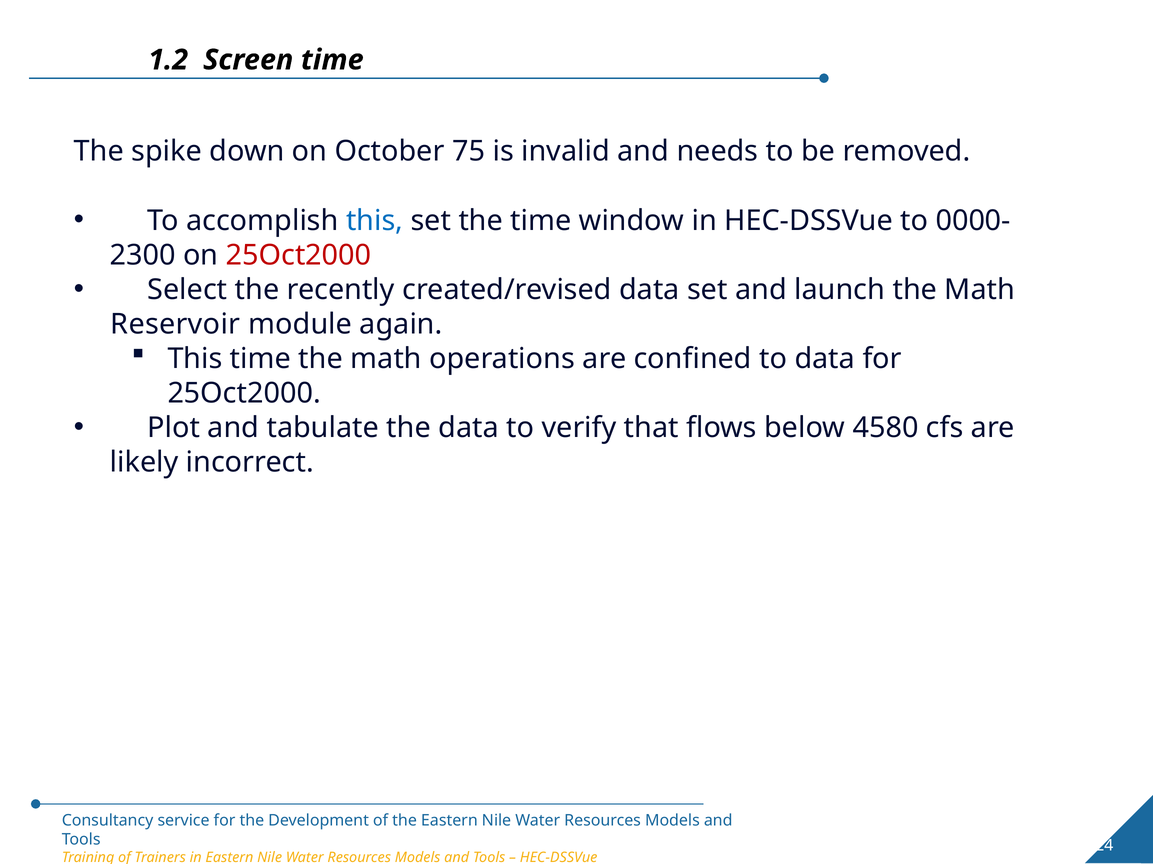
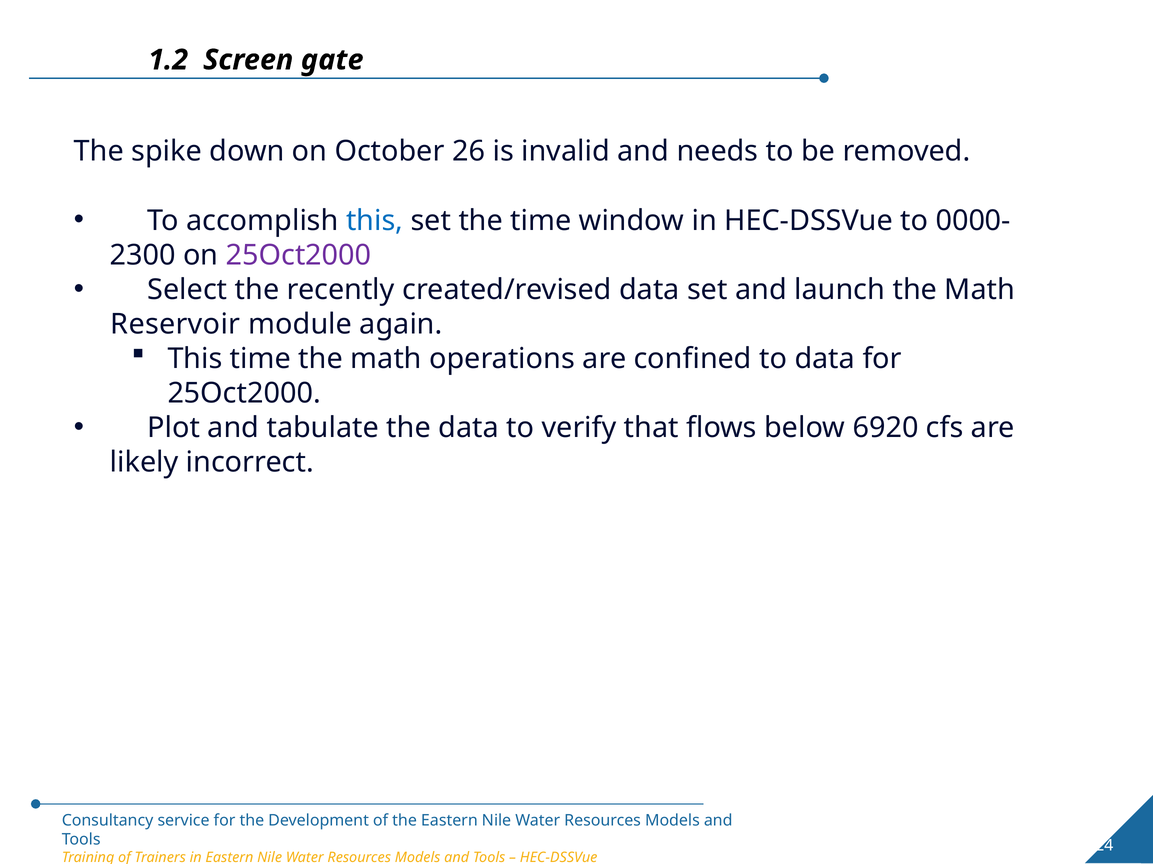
Screen time: time -> gate (332, 60)
75: 75 -> 26 (469, 152)
25Oct2000 colour: red -> purple (299, 255)
4580: 4580 -> 6920 (886, 428)
